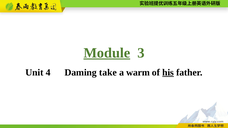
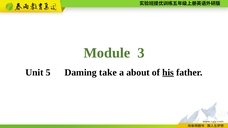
Module underline: present -> none (107, 53)
4: 4 -> 5 (48, 73)
warm: warm -> about (138, 73)
